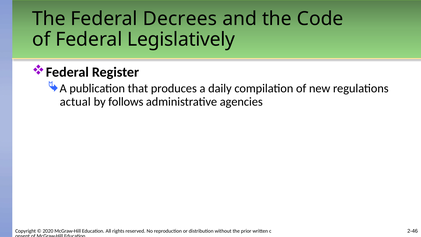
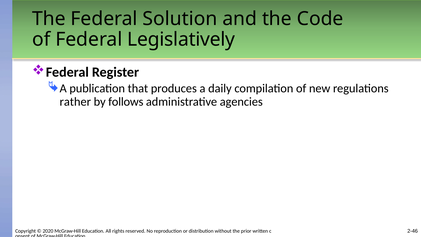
Decrees: Decrees -> Solution (180, 19)
actual: actual -> rather (75, 102)
